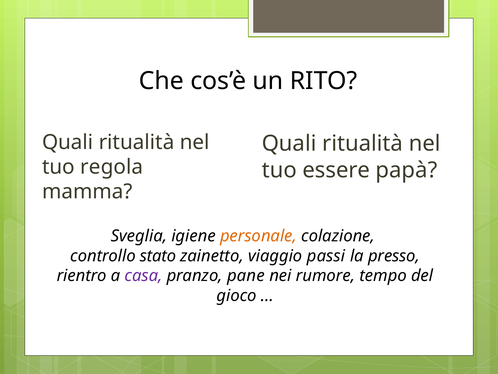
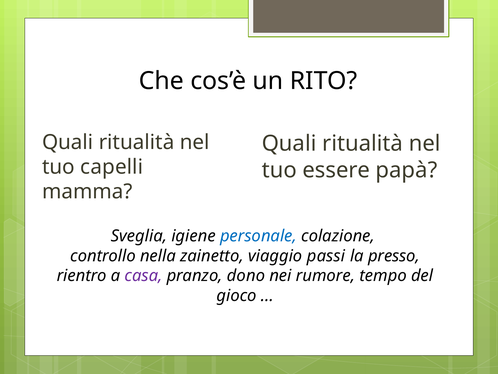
regola: regola -> capelli (112, 167)
personale colour: orange -> blue (258, 236)
stato: stato -> nella (158, 256)
pane: pane -> dono (246, 275)
